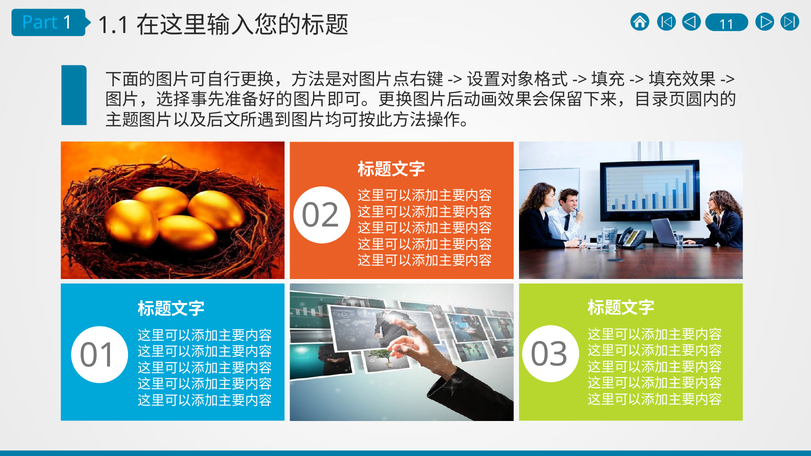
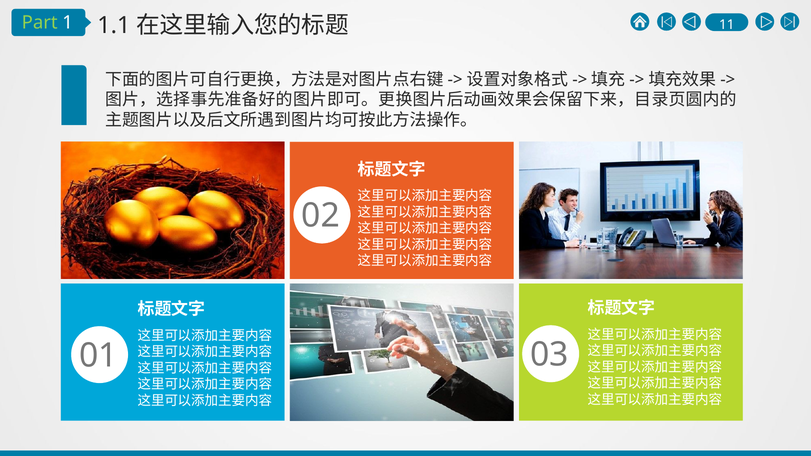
Part colour: light blue -> light green (40, 22)
